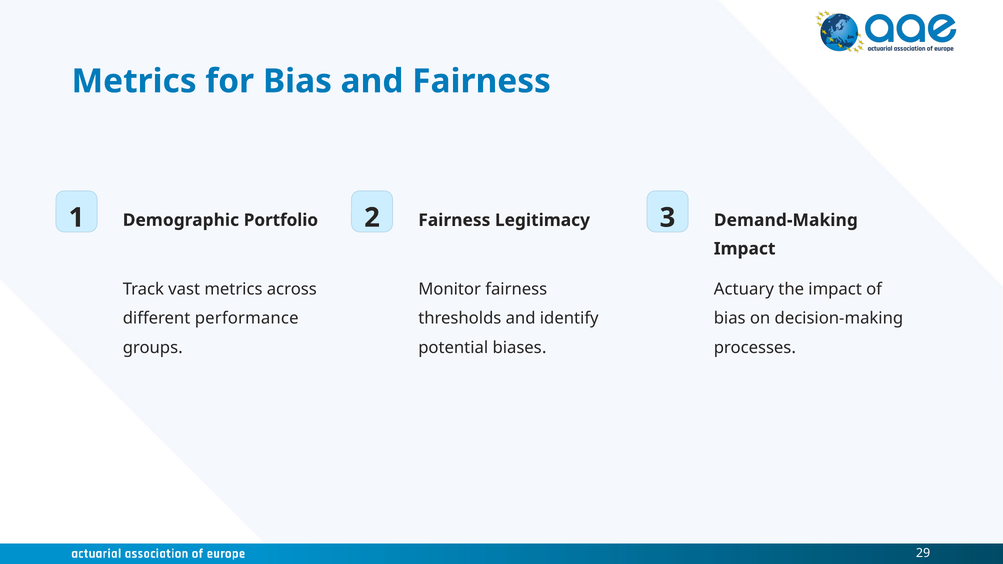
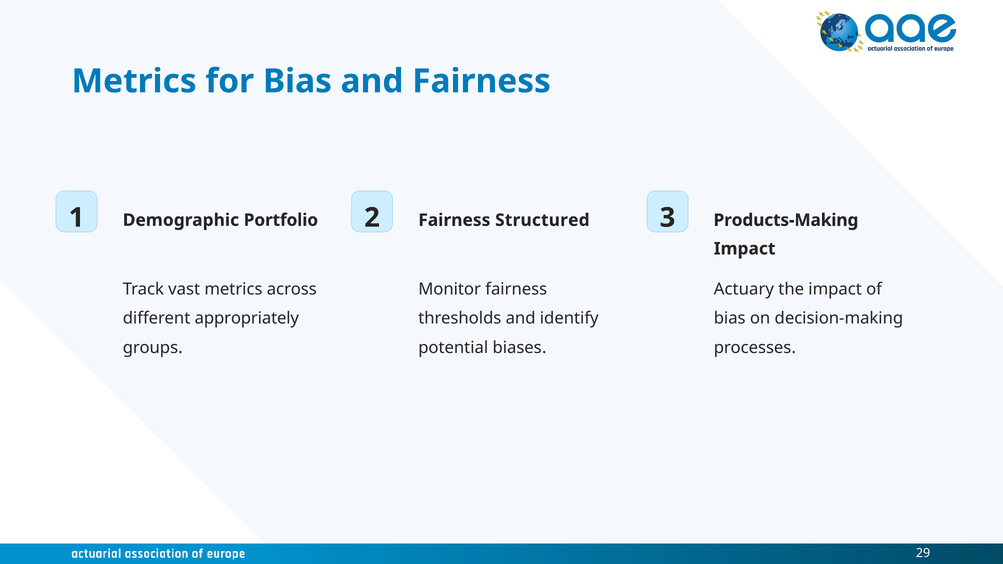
Legitimacy: Legitimacy -> Structured (542, 220)
Demand-Making: Demand-Making -> Products-Making (786, 220)
performance: performance -> appropriately (247, 319)
